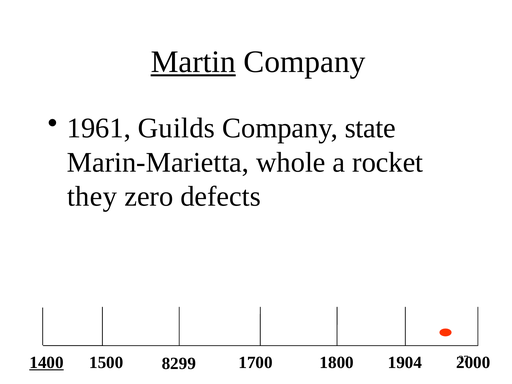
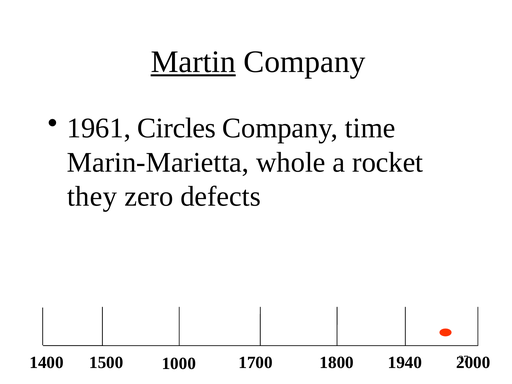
Guilds: Guilds -> Circles (177, 128)
state: state -> time (370, 128)
1400 underline: present -> none (47, 363)
8299: 8299 -> 1000 (179, 363)
1904: 1904 -> 1940 (405, 363)
